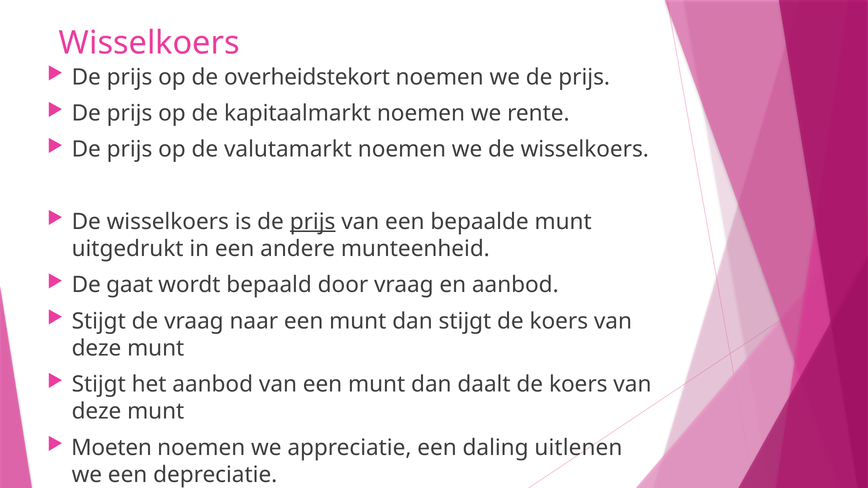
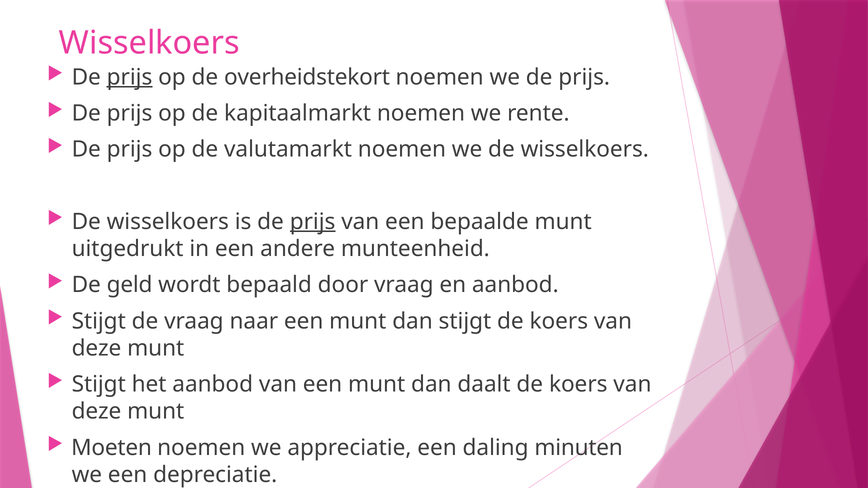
prijs underline: none -> present (130, 77)
gaat: gaat -> geld (130, 285)
uitlenen: uitlenen -> minuten (579, 448)
